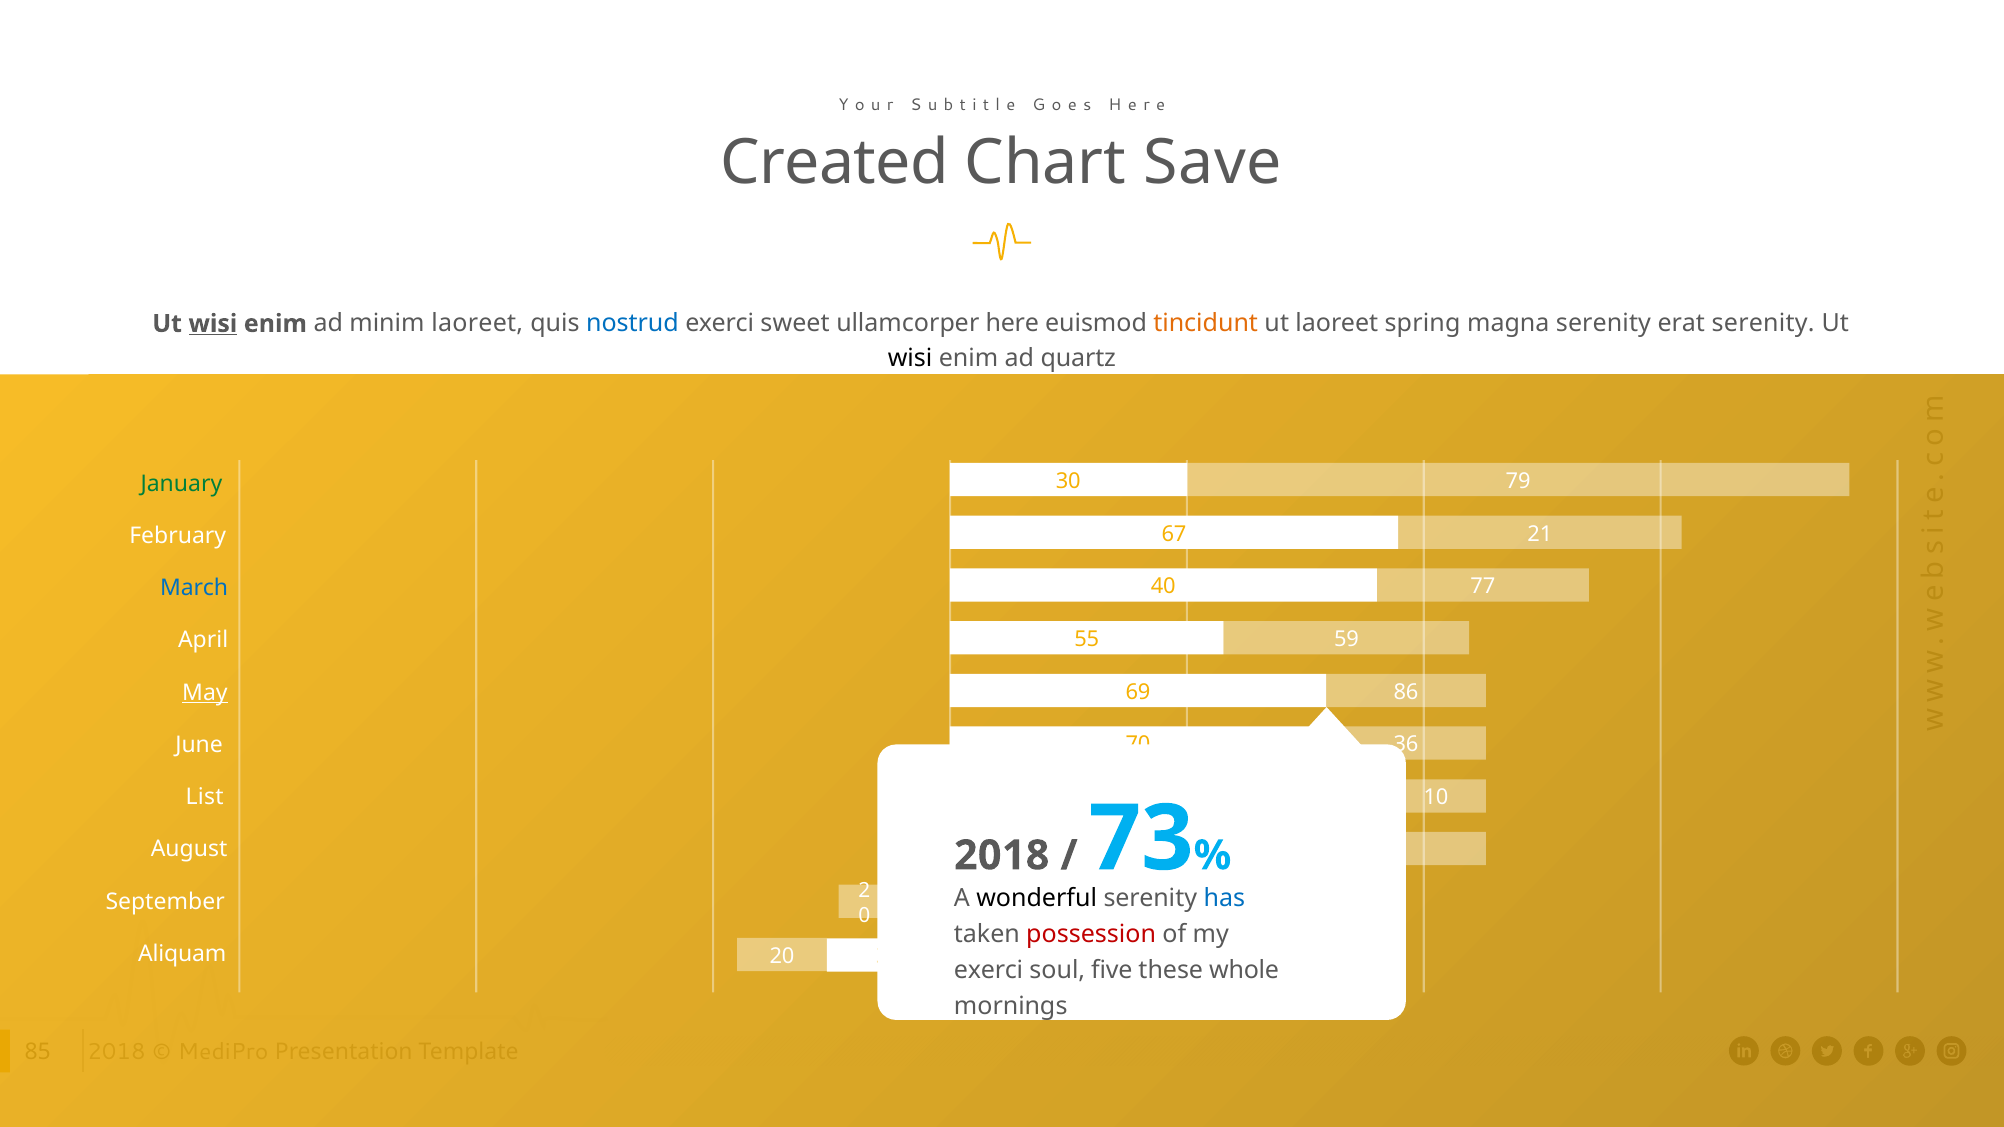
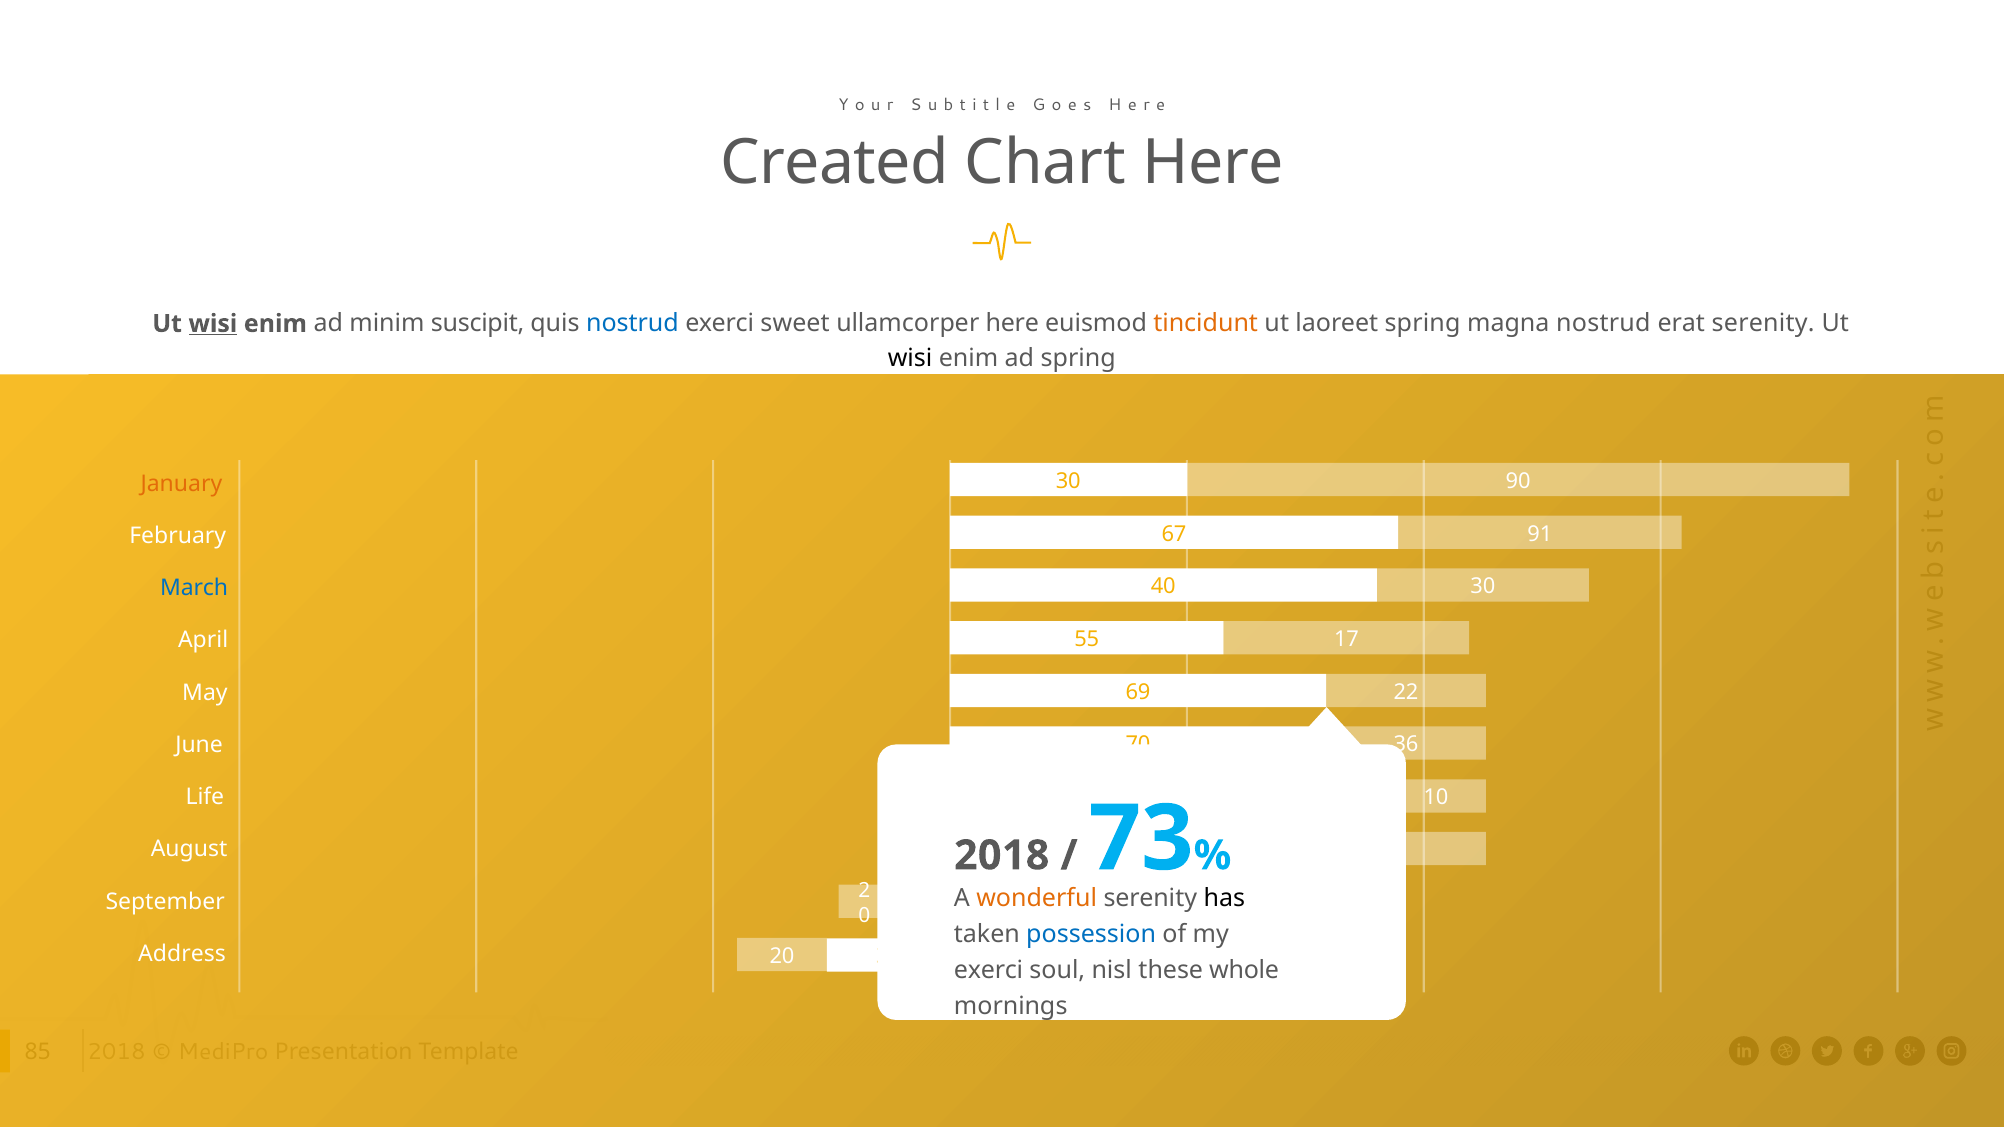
Chart Save: Save -> Here (1213, 163)
minim laoreet: laoreet -> suscipit (478, 324)
magna serenity: serenity -> nostrud (1603, 324)
ad quartz: quartz -> spring (1078, 358)
30 79: 79 -> 90 (1518, 481)
January colour: green -> orange (181, 484)
21: 21 -> 91 (1540, 534)
40 77: 77 -> 30 (1483, 587)
59: 59 -> 17 (1346, 639)
86: 86 -> 22 (1406, 692)
May underline: present -> none (205, 693)
List: List -> Life (205, 797)
wonderful colour: black -> orange (1037, 899)
has colour: blue -> black (1224, 899)
possession colour: red -> blue (1091, 935)
Aliquam: Aliquam -> Address (182, 954)
five: five -> nisl (1112, 971)
